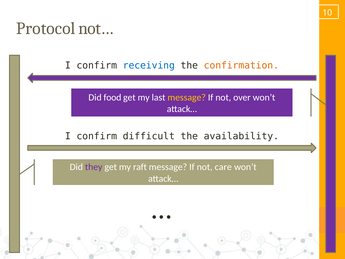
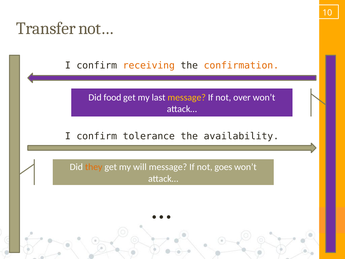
Protocol: Protocol -> Transfer (46, 28)
receiving colour: blue -> orange (149, 65)
difficult: difficult -> tolerance (149, 136)
they colour: purple -> orange (94, 167)
raft: raft -> will (140, 167)
care: care -> goes (223, 167)
